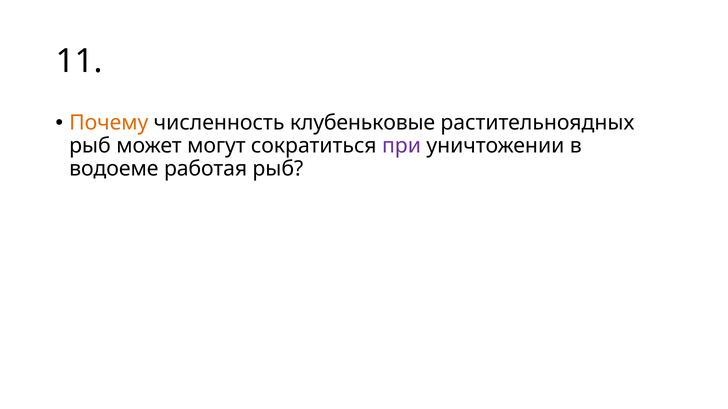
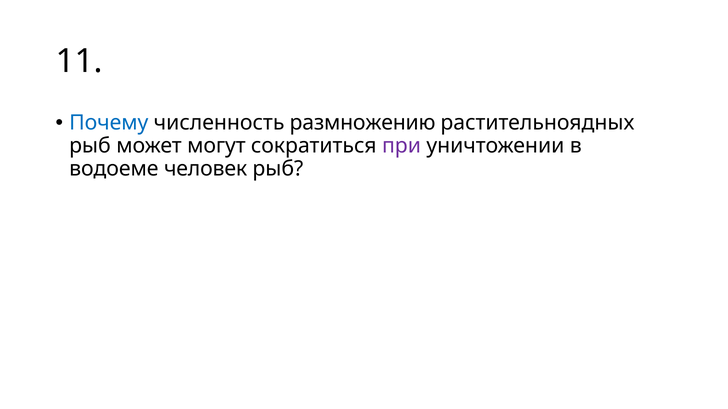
Почему colour: orange -> blue (109, 123)
клубеньковые: клубеньковые -> размножению (363, 123)
работая: работая -> человек (206, 169)
